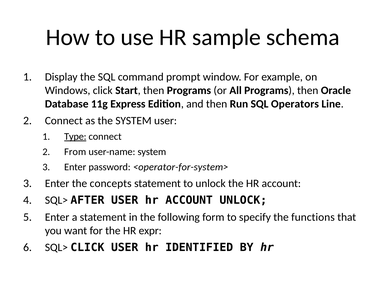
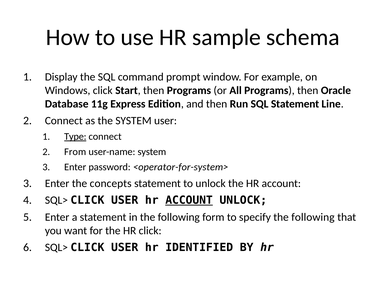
SQL Operators: Operators -> Statement (295, 104)
AFTER: AFTER -> CLICK (87, 201)
ACCOUNT underline: none -> present (189, 201)
specify the functions: functions -> following (313, 218)
HR expr: expr -> click (150, 231)
